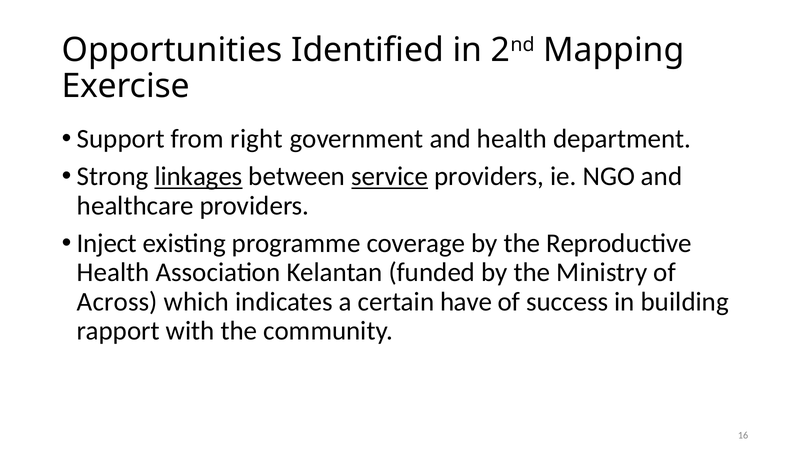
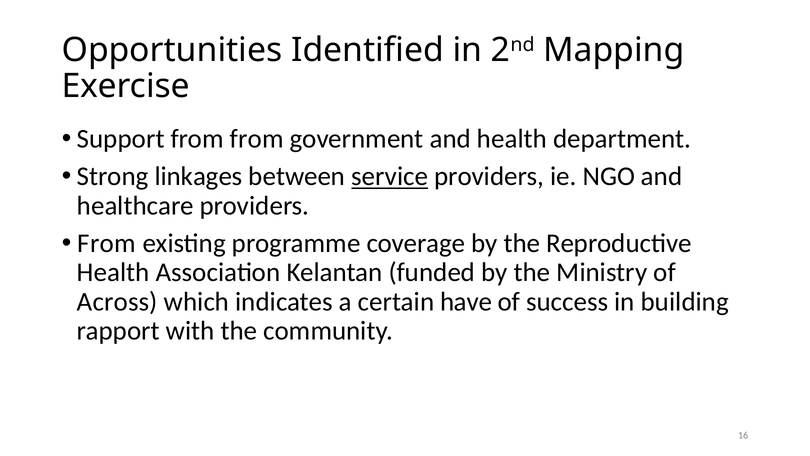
from right: right -> from (257, 139)
linkages underline: present -> none (199, 176)
Inject: Inject -> From (107, 243)
